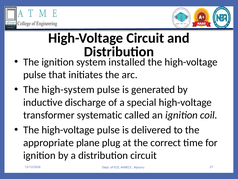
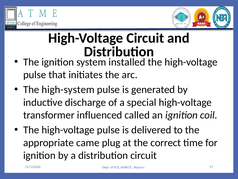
systematic: systematic -> influenced (100, 115)
plane: plane -> came (88, 142)
